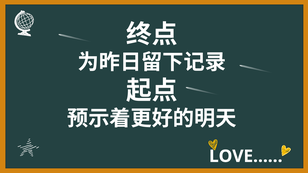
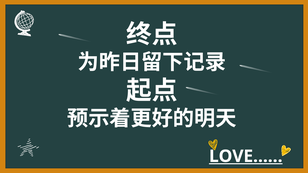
LOVE…… underline: none -> present (246, 156)
